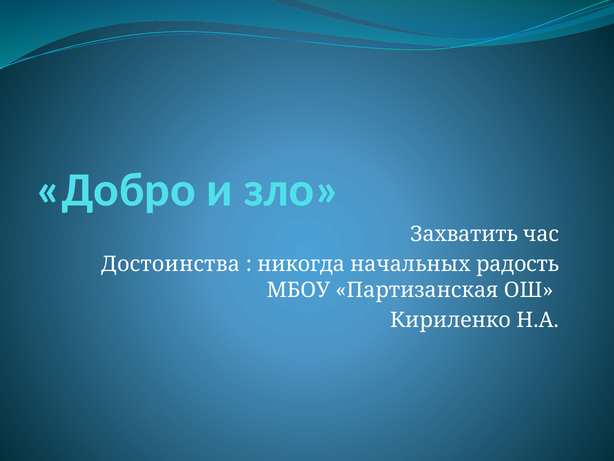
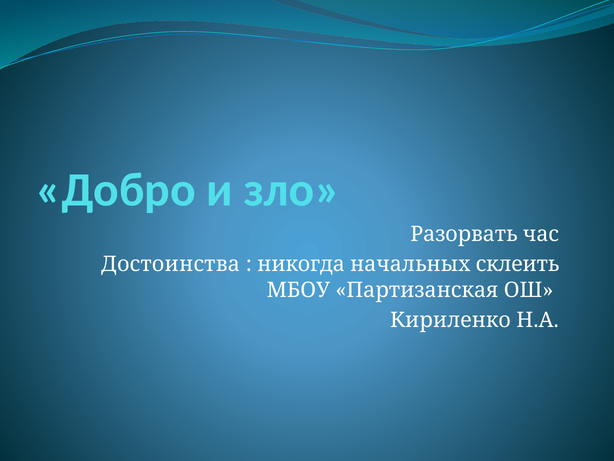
Захватить: Захватить -> Разорвать (464, 234)
радость: радость -> склеить (517, 264)
